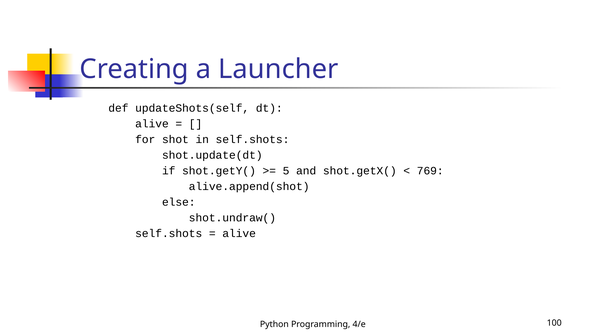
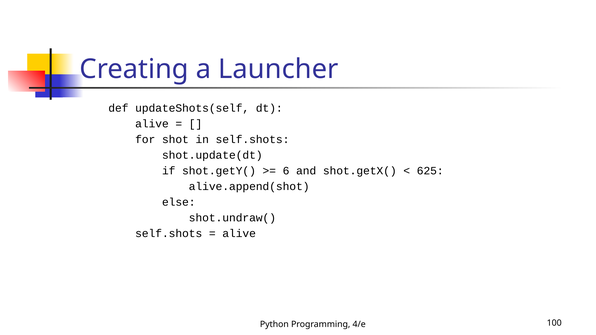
5: 5 -> 6 (286, 171)
769: 769 -> 625 (430, 171)
